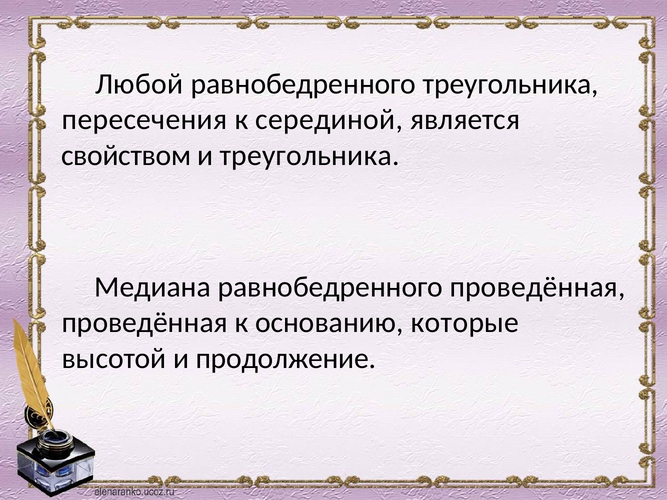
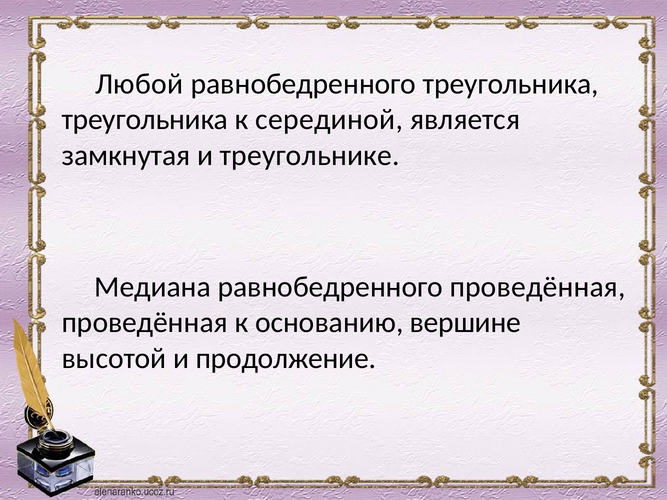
пересечения: пересечения -> треугольника (145, 120)
свойством: свойством -> замкнутая (126, 155)
и треугольника: треугольника -> треугольнике (310, 155)
которые: которые -> вершине (465, 323)
